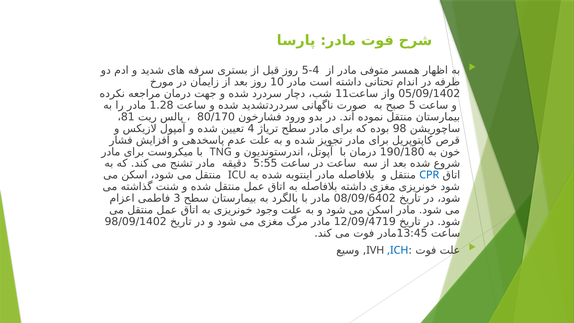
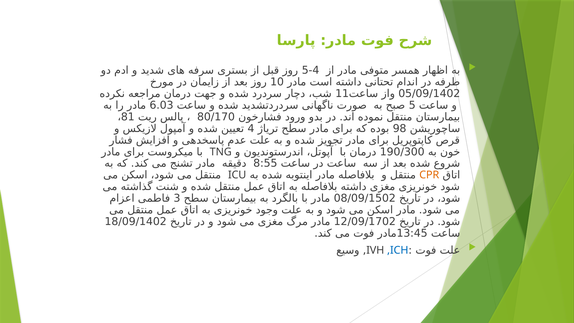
1.28: 1.28 -> 6.03 (161, 105)
190/180: 190/180 -> 190/300 (402, 152)
5:55: 5:55 -> 8:55 (265, 163)
CPR colour: blue -> orange (429, 175)
08/09/6402: 08/09/6402 -> 08/09/1502 (365, 198)
98/09/1402: 98/09/1402 -> 18/09/1402 (136, 221)
12/09/4719: 12/09/4719 -> 12/09/1702 (365, 221)
